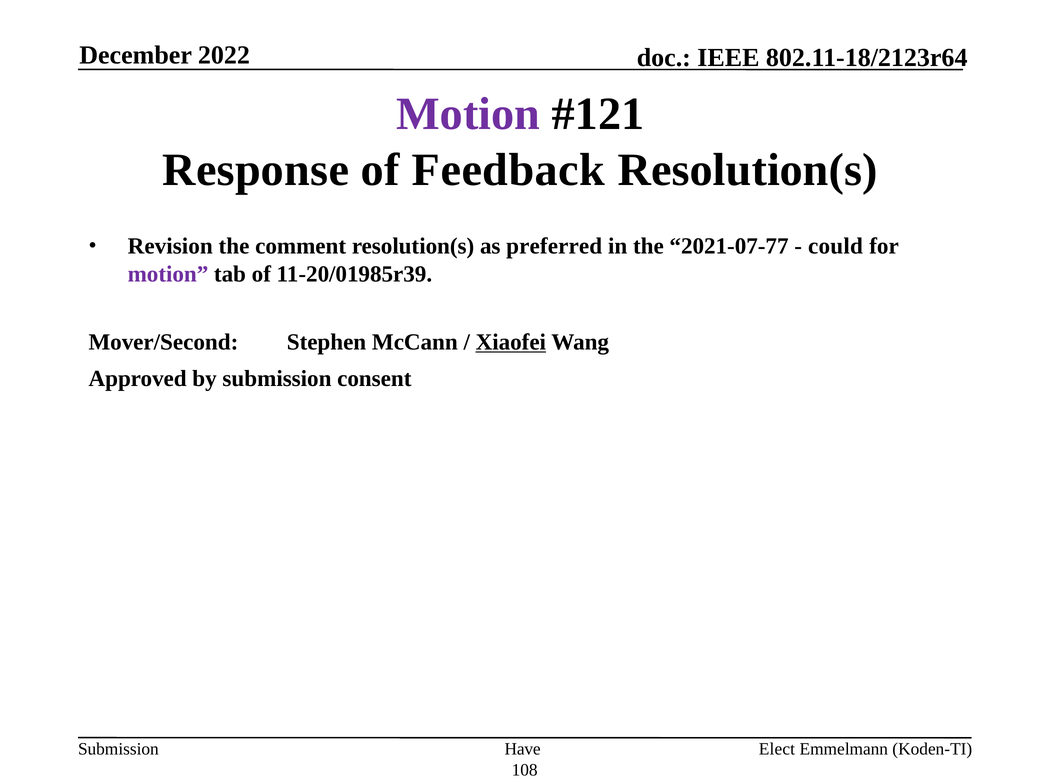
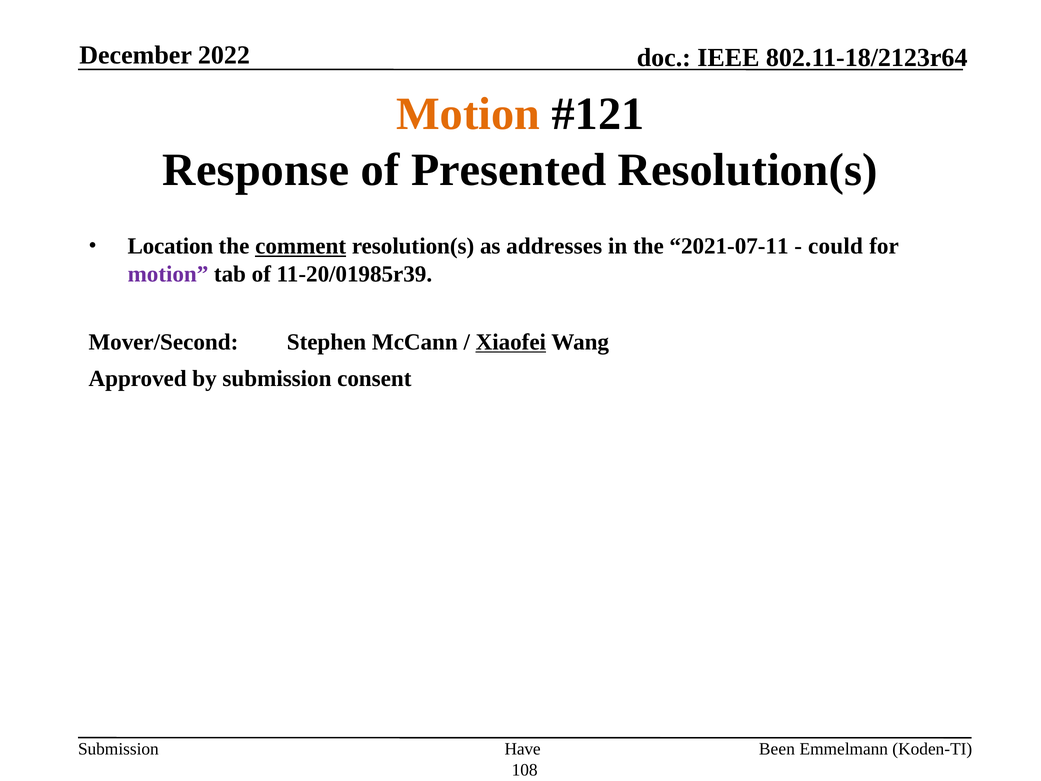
Motion colour: purple -> orange (468, 114)
Feedback: Feedback -> Presented (509, 170)
Revision: Revision -> Location (170, 246)
comment underline: none -> present (301, 246)
preferred: preferred -> addresses (554, 246)
2021-07-77: 2021-07-77 -> 2021-07-11 (729, 246)
Elect: Elect -> Been (777, 749)
